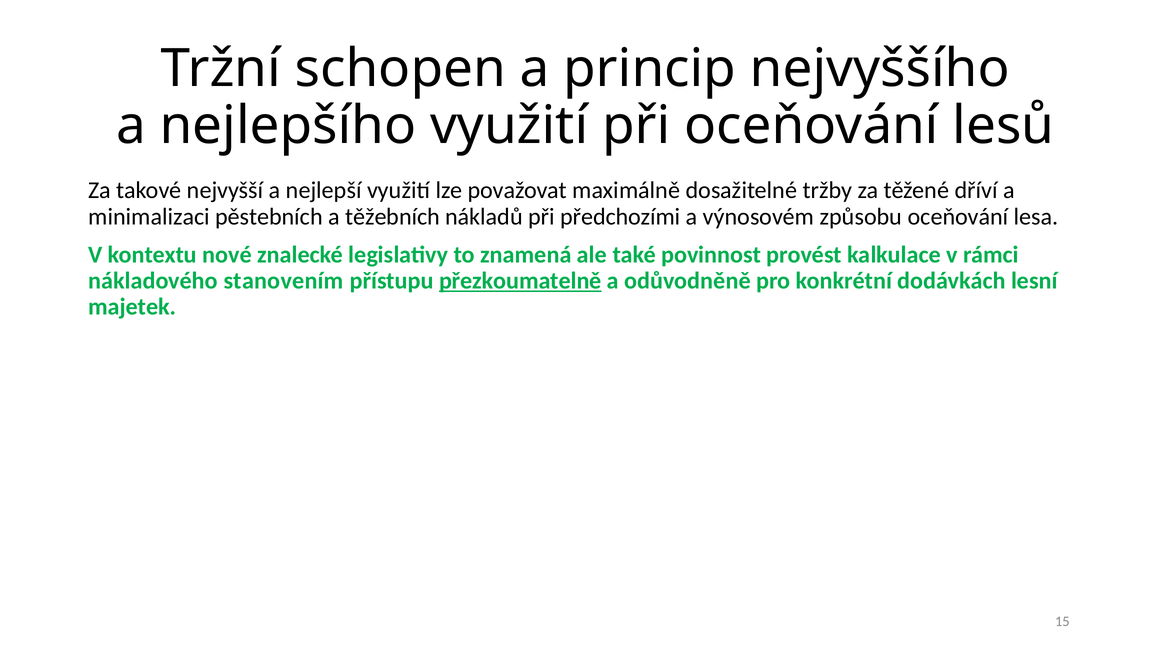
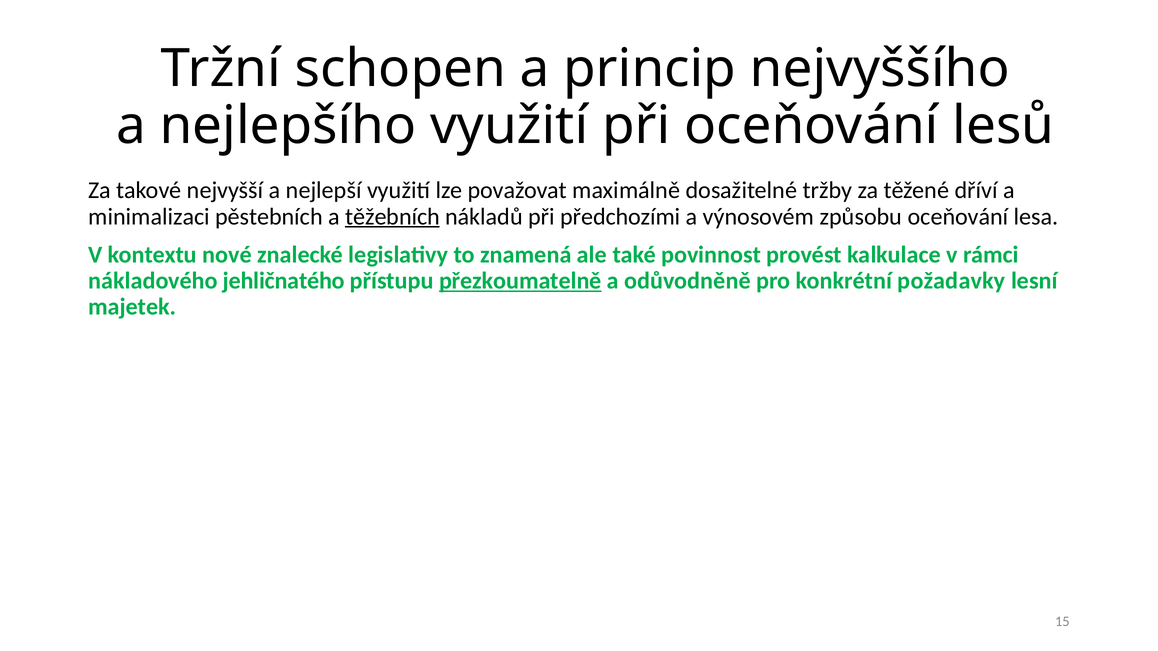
těžebních underline: none -> present (393, 217)
stanovením: stanovením -> jehličnatého (284, 281)
dodávkách: dodávkách -> požadavky (951, 281)
